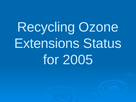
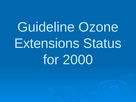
Recycling: Recycling -> Guideline (46, 27)
2005: 2005 -> 2000 (78, 60)
